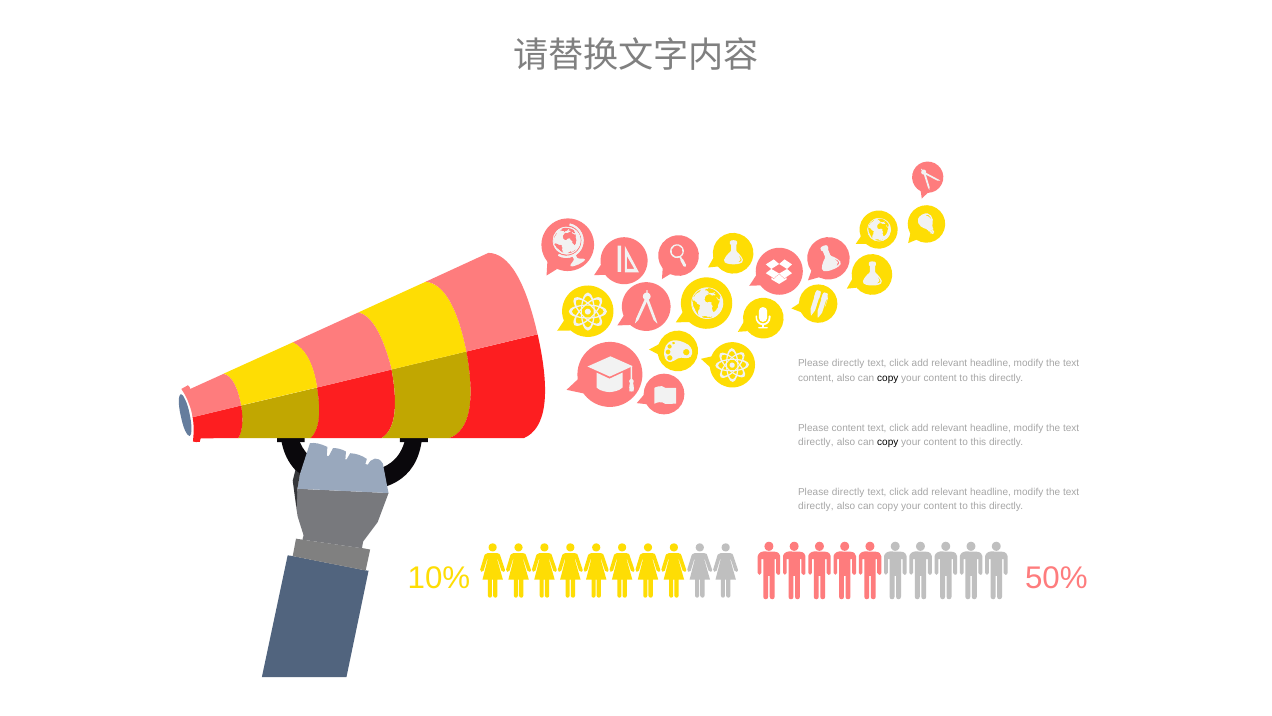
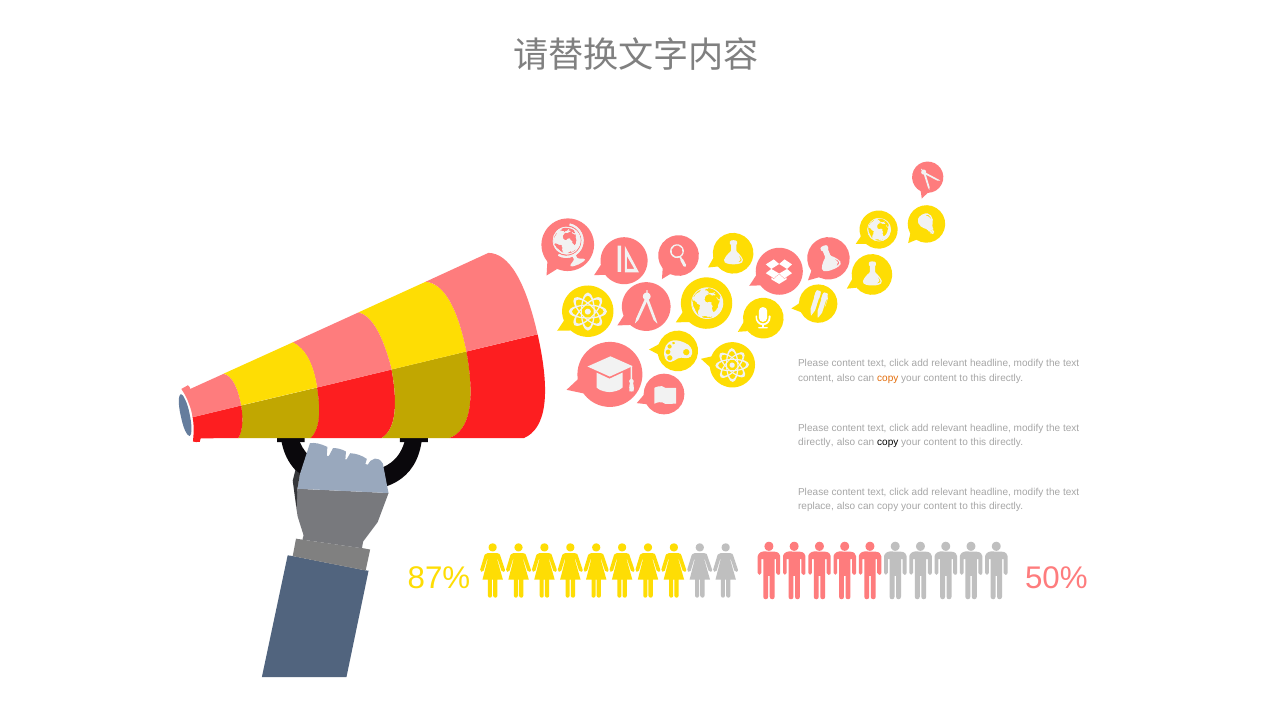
directly: directly -> content (848, 363)
copy colour: black -> orange (888, 378)
directly: directly -> content (848, 491)
directly: directly -> replace (816, 506)
10%: 10% -> 87% (439, 578)
